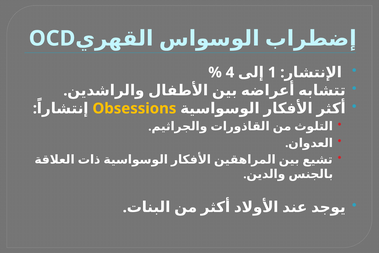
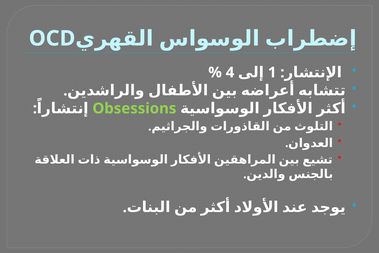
Obsessions colour: yellow -> light green (134, 108)
